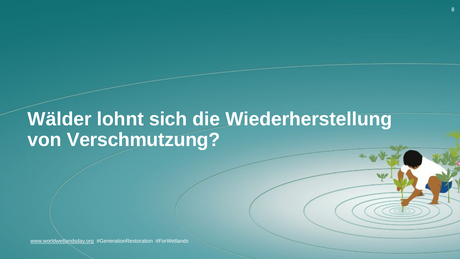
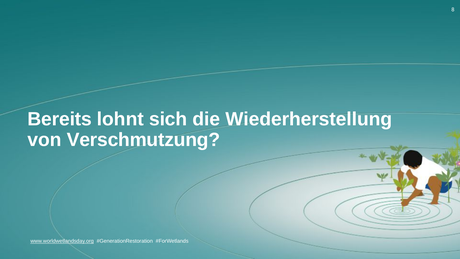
Wälder: Wälder -> Bereits (60, 119)
